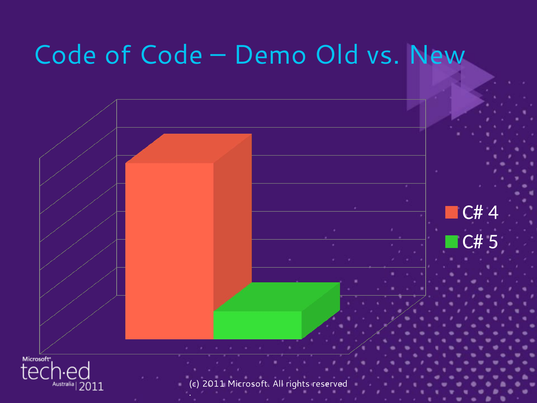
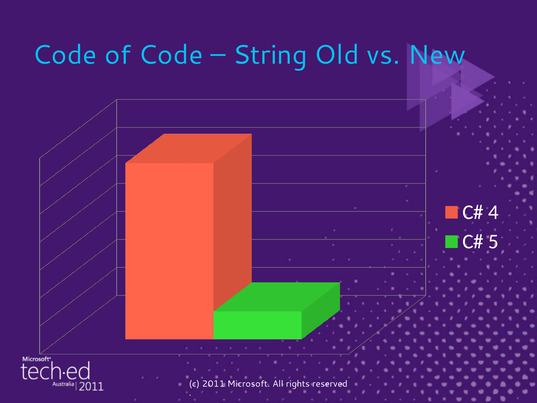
Demo: Demo -> String (270, 55)
